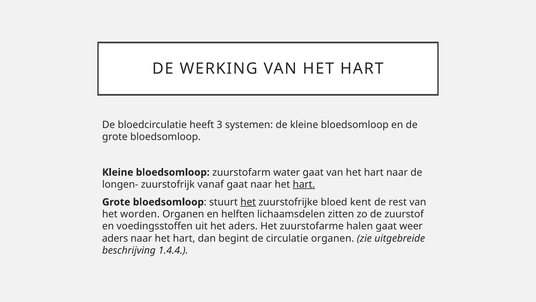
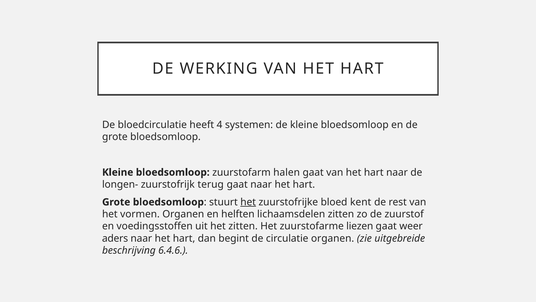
3: 3 -> 4 (220, 125)
water: water -> halen (287, 172)
vanaf: vanaf -> terug (211, 184)
hart underline: present -> none (304, 184)
worden: worden -> vormen (140, 214)
het aders: aders -> zitten (243, 226)
halen: halen -> liezen (360, 226)
1.4.4: 1.4.4 -> 6.4.6 (173, 250)
